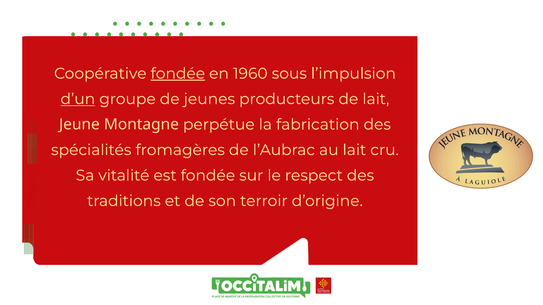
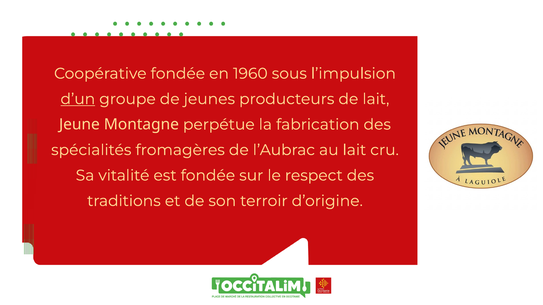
fondée underline: present -> none (178, 74)
